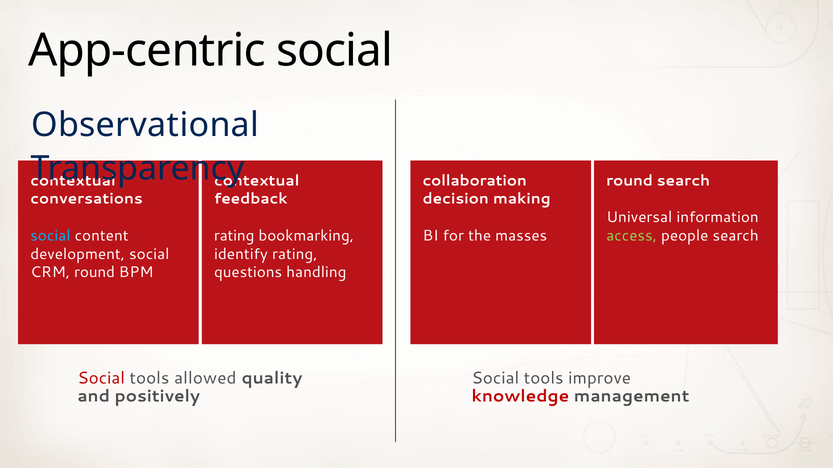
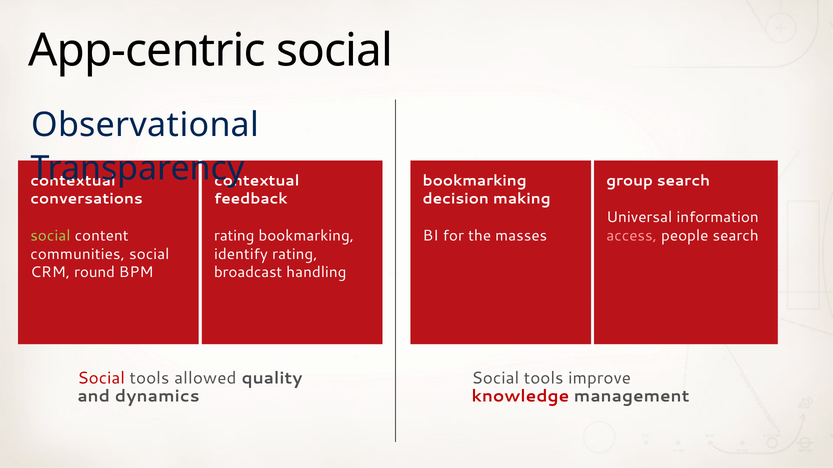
collaboration: collaboration -> bookmarking (475, 181)
round: round -> group (630, 181)
social colour: light blue -> light green (50, 236)
access colour: light green -> pink (632, 236)
development: development -> communities (78, 254)
questions: questions -> broadcast (248, 273)
positively: positively -> dynamics (157, 397)
